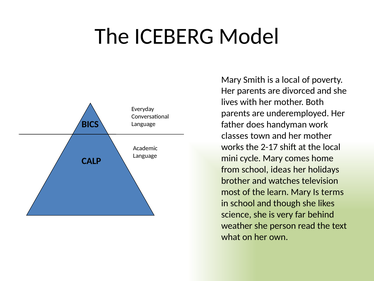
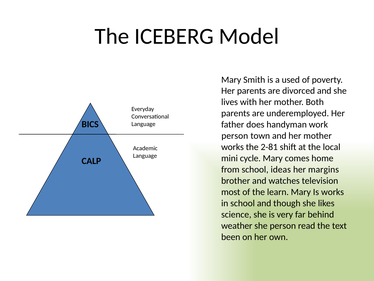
a local: local -> used (291, 80)
classes: classes -> person (235, 136)
2-17: 2-17 -> 2-81 (269, 147)
holidays: holidays -> margins (324, 169)
Is terms: terms -> works (333, 192)
what: what -> been (231, 237)
